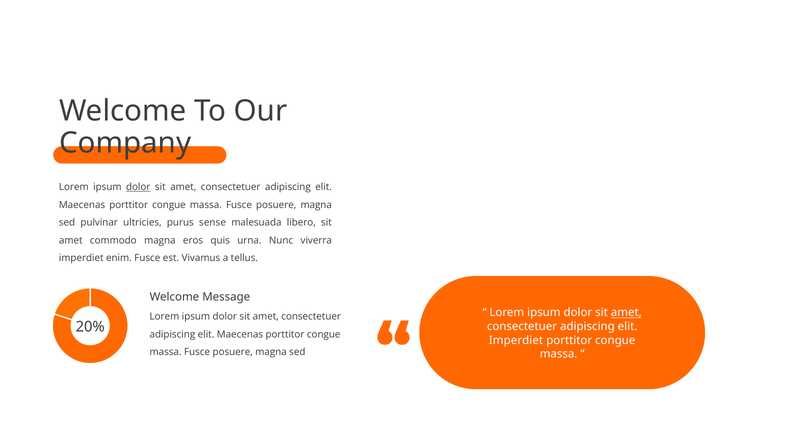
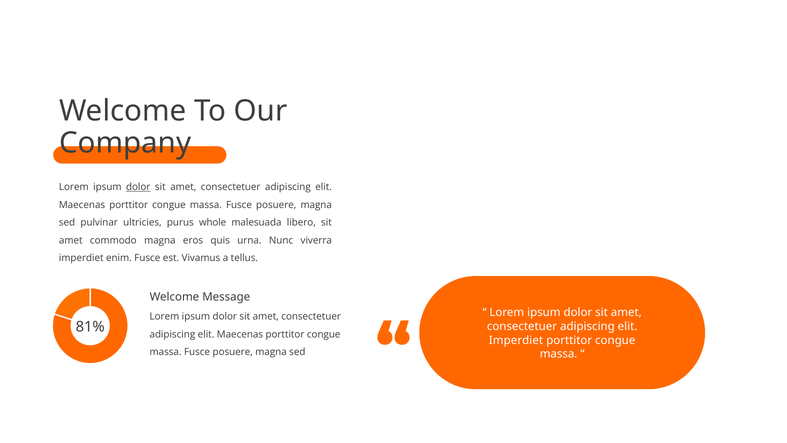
sense: sense -> whole (213, 222)
amet underline: present -> none (626, 312)
20%: 20% -> 81% (90, 327)
